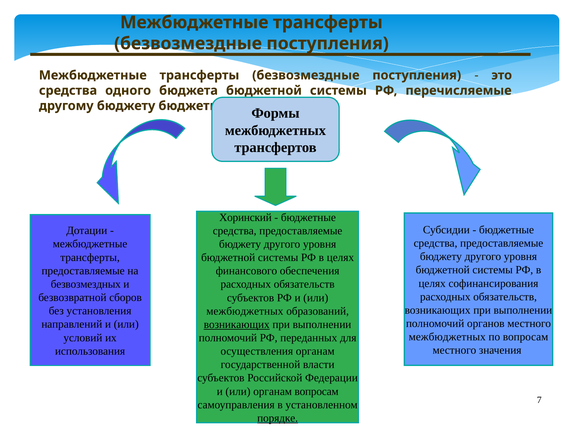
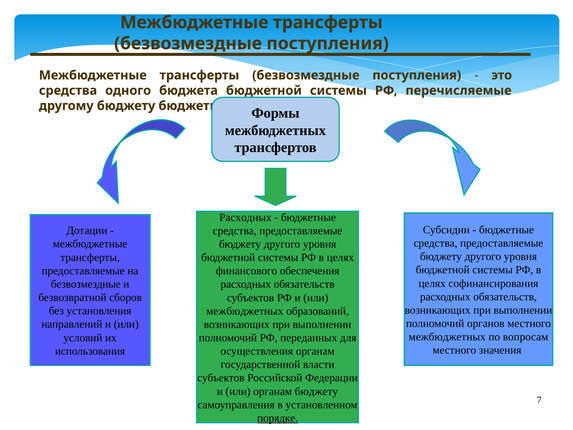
Хоринский: Хоринский -> Расходных (245, 217)
безвозмездных: безвозмездных -> безвозмездные (86, 284)
возникающих underline: present -> none (237, 324)
органам вопросам: вопросам -> бюджету (316, 391)
